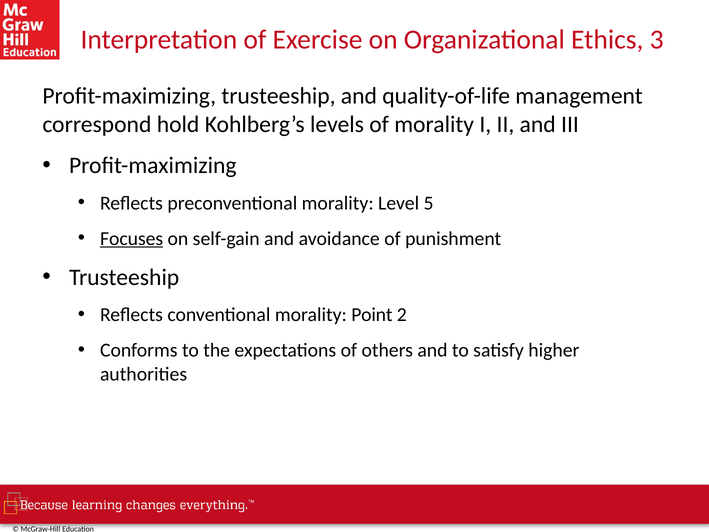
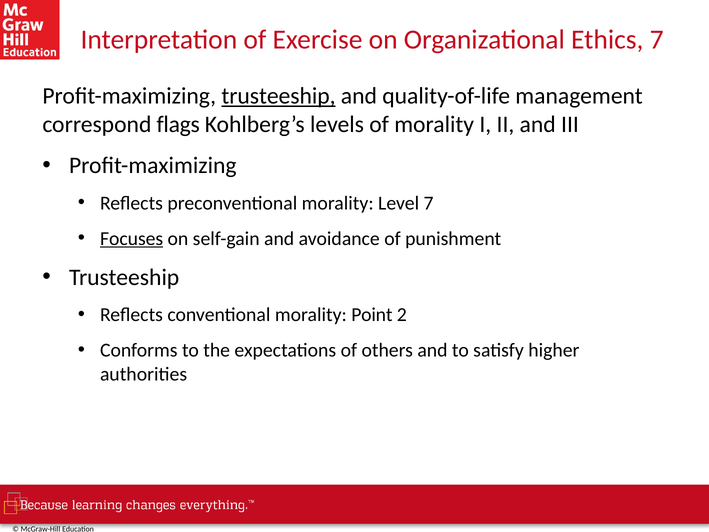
Ethics 3: 3 -> 7 (657, 40)
trusteeship underline: none -> present (278, 96)
hold: hold -> flags (178, 125)
Level 5: 5 -> 7 (429, 203)
